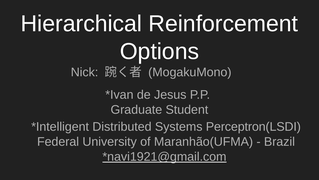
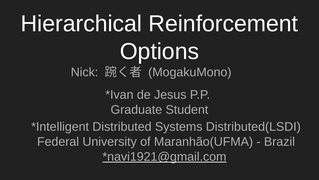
Perceptron(LSDI: Perceptron(LSDI -> Distributed(LSDI (253, 126)
